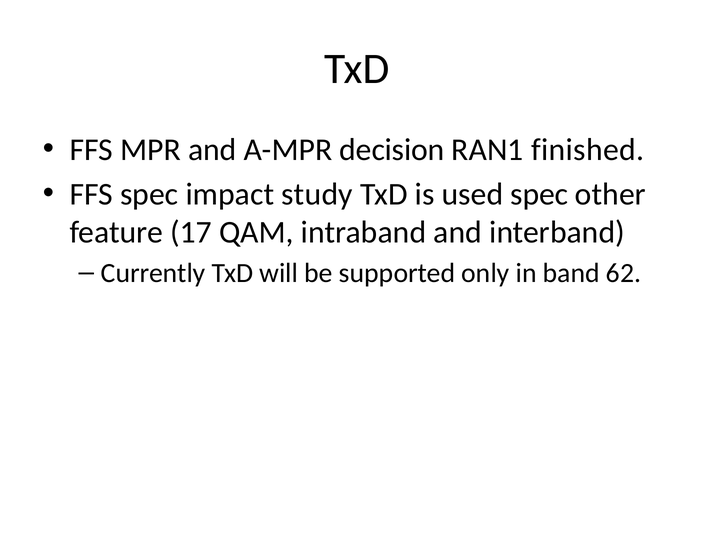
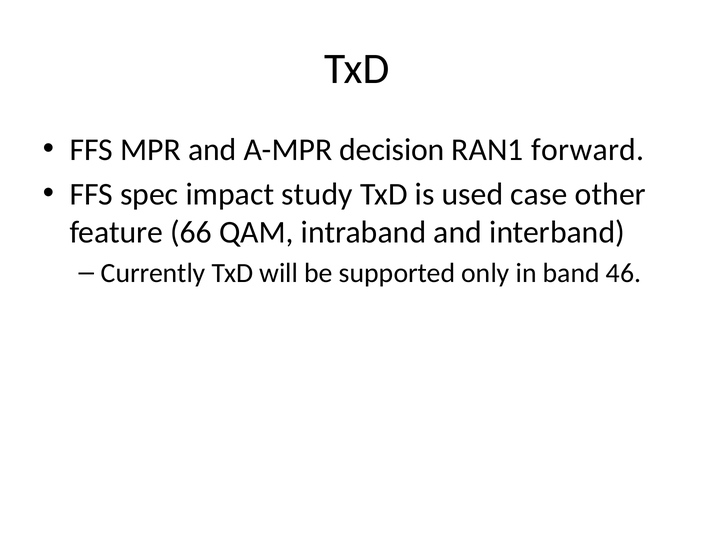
finished: finished -> forward (588, 150)
used spec: spec -> case (539, 194)
17: 17 -> 66 (191, 232)
62: 62 -> 46 (624, 273)
